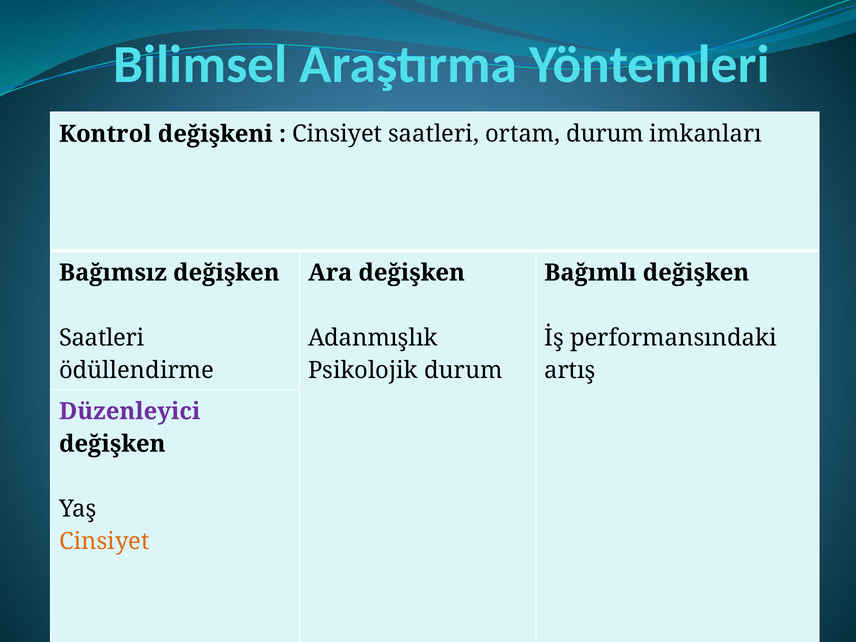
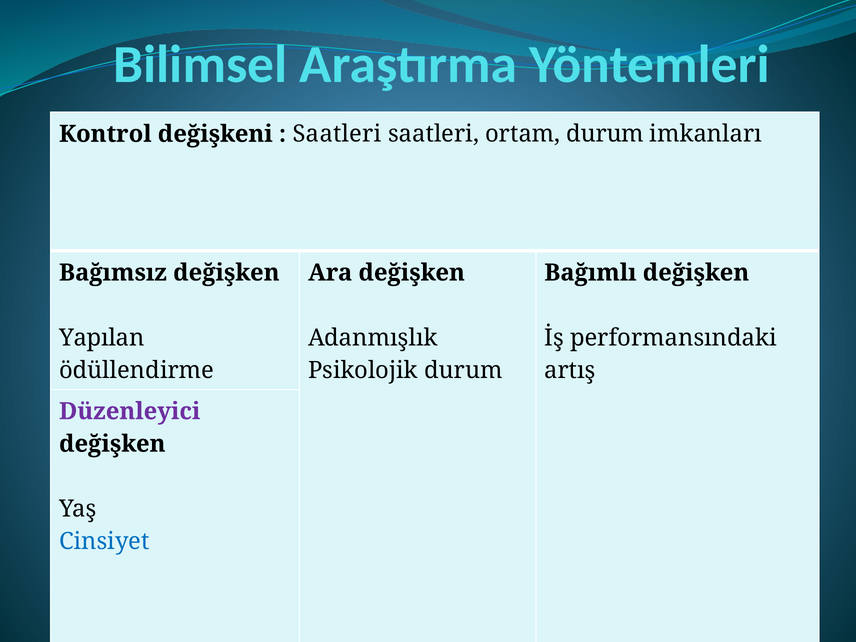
Cinsiyet: Cinsiyet -> Saatleri (337, 134)
Saatleri: Saatleri -> Yapılan (102, 338)
Cinsiyet colour: orange -> blue (104, 541)
